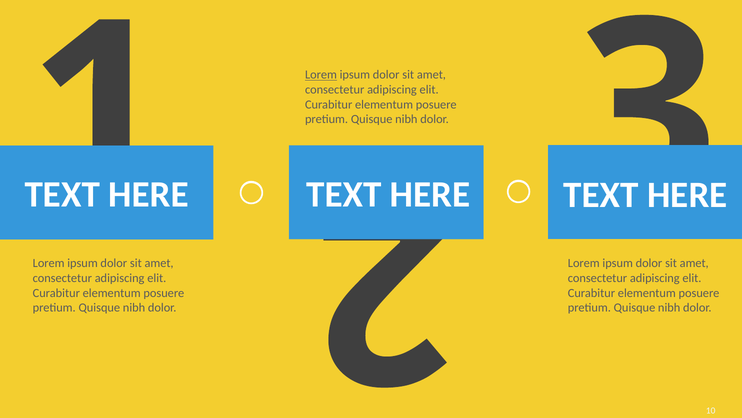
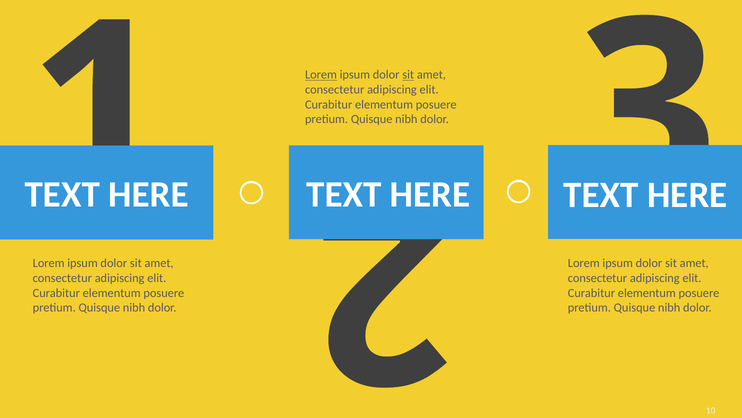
sit underline: none -> present (408, 75)
